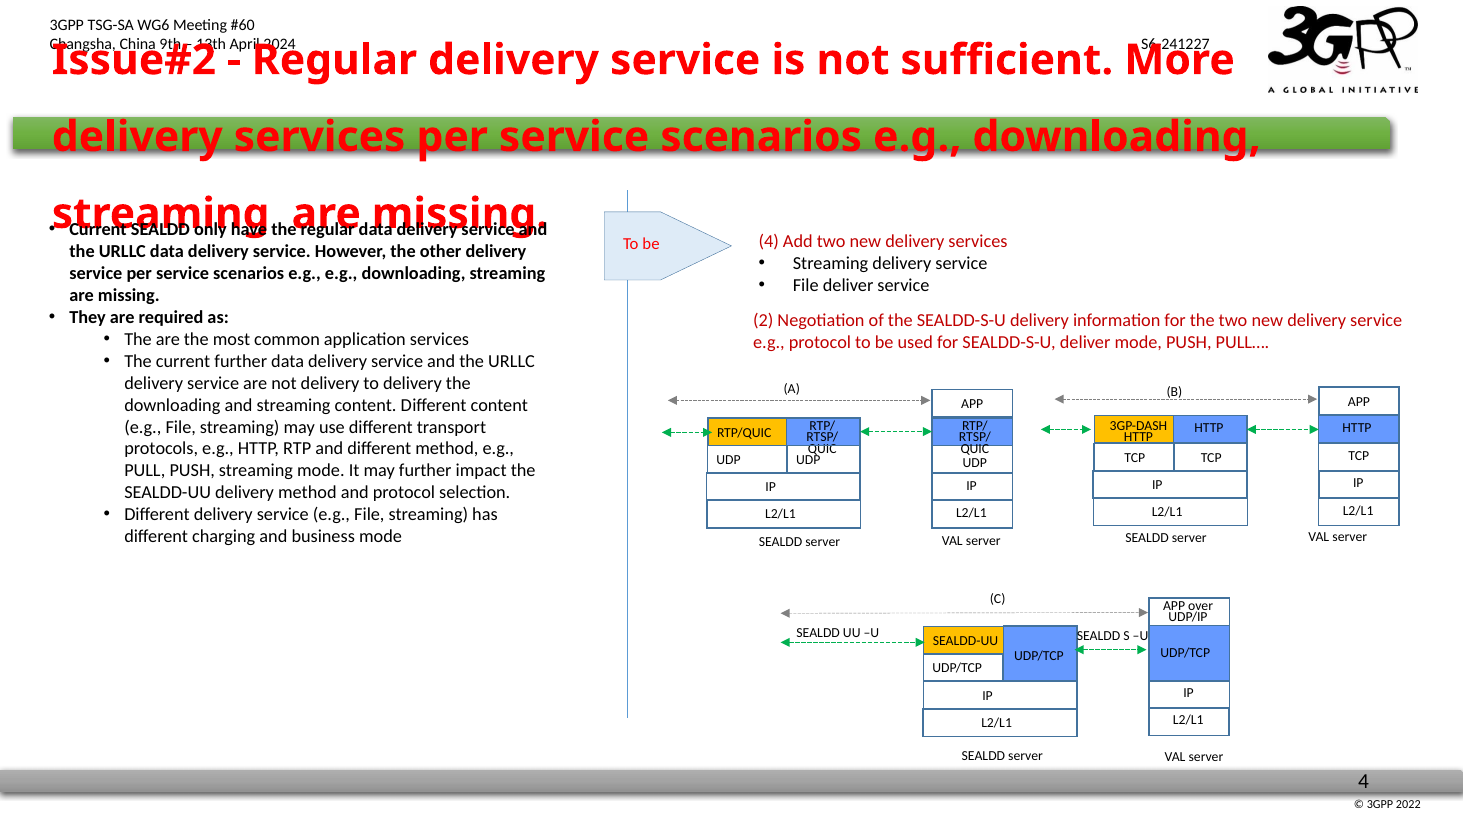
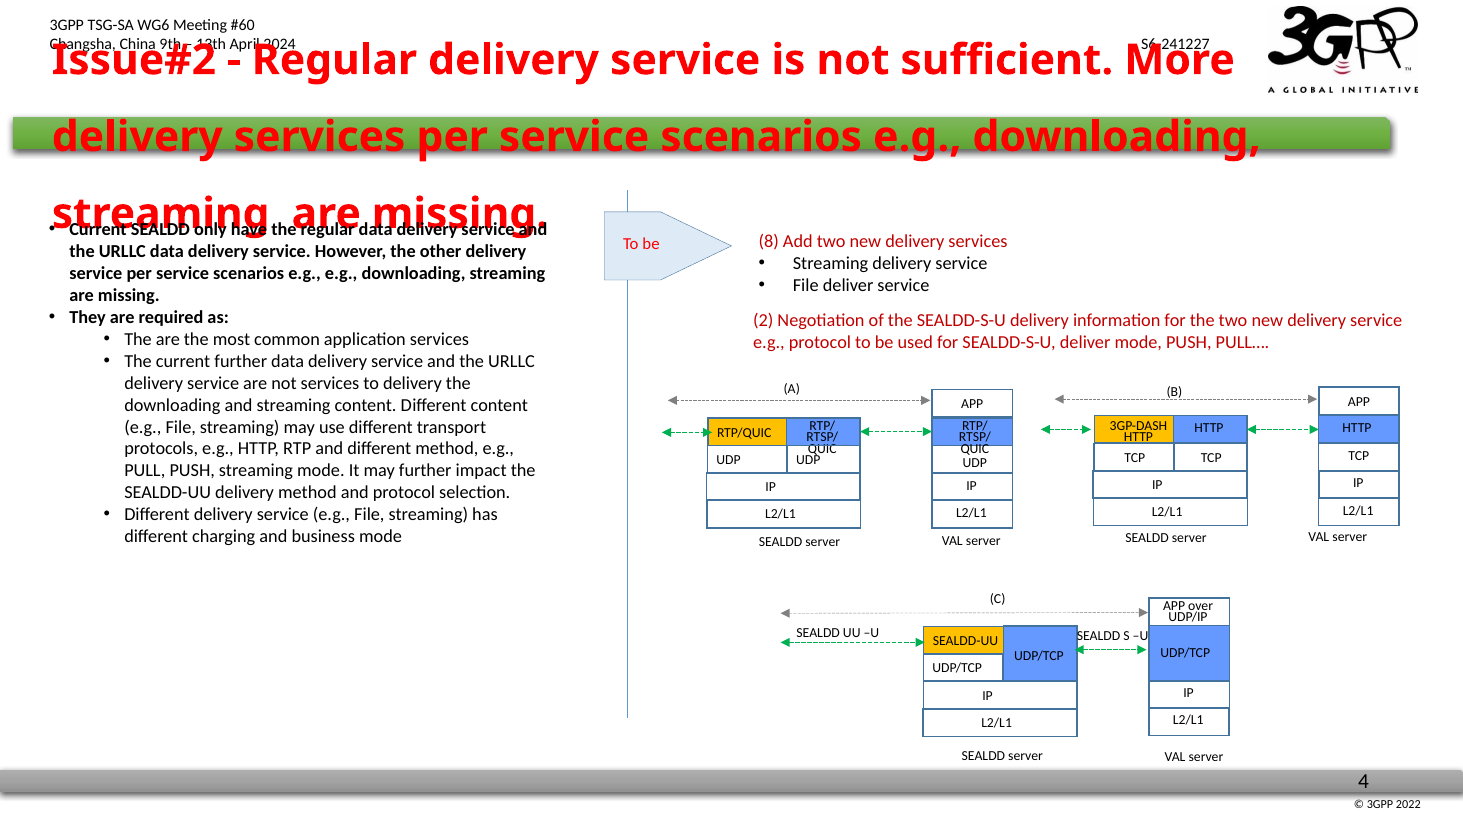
be 4: 4 -> 8 (769, 241)
not delivery: delivery -> services (330, 383)
